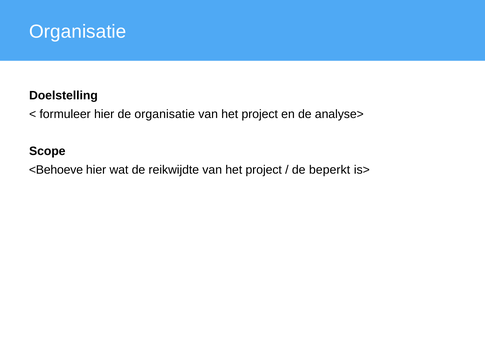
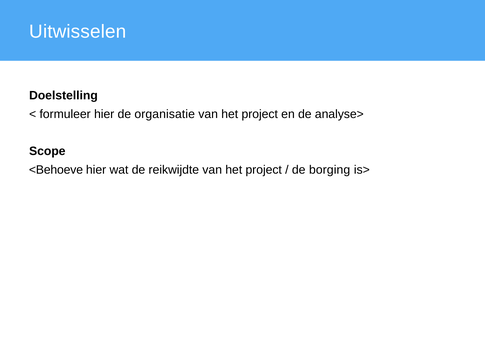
Organisatie: Organisatie -> Uitwisselen (78, 32)
beperkt: beperkt -> borging (330, 170)
